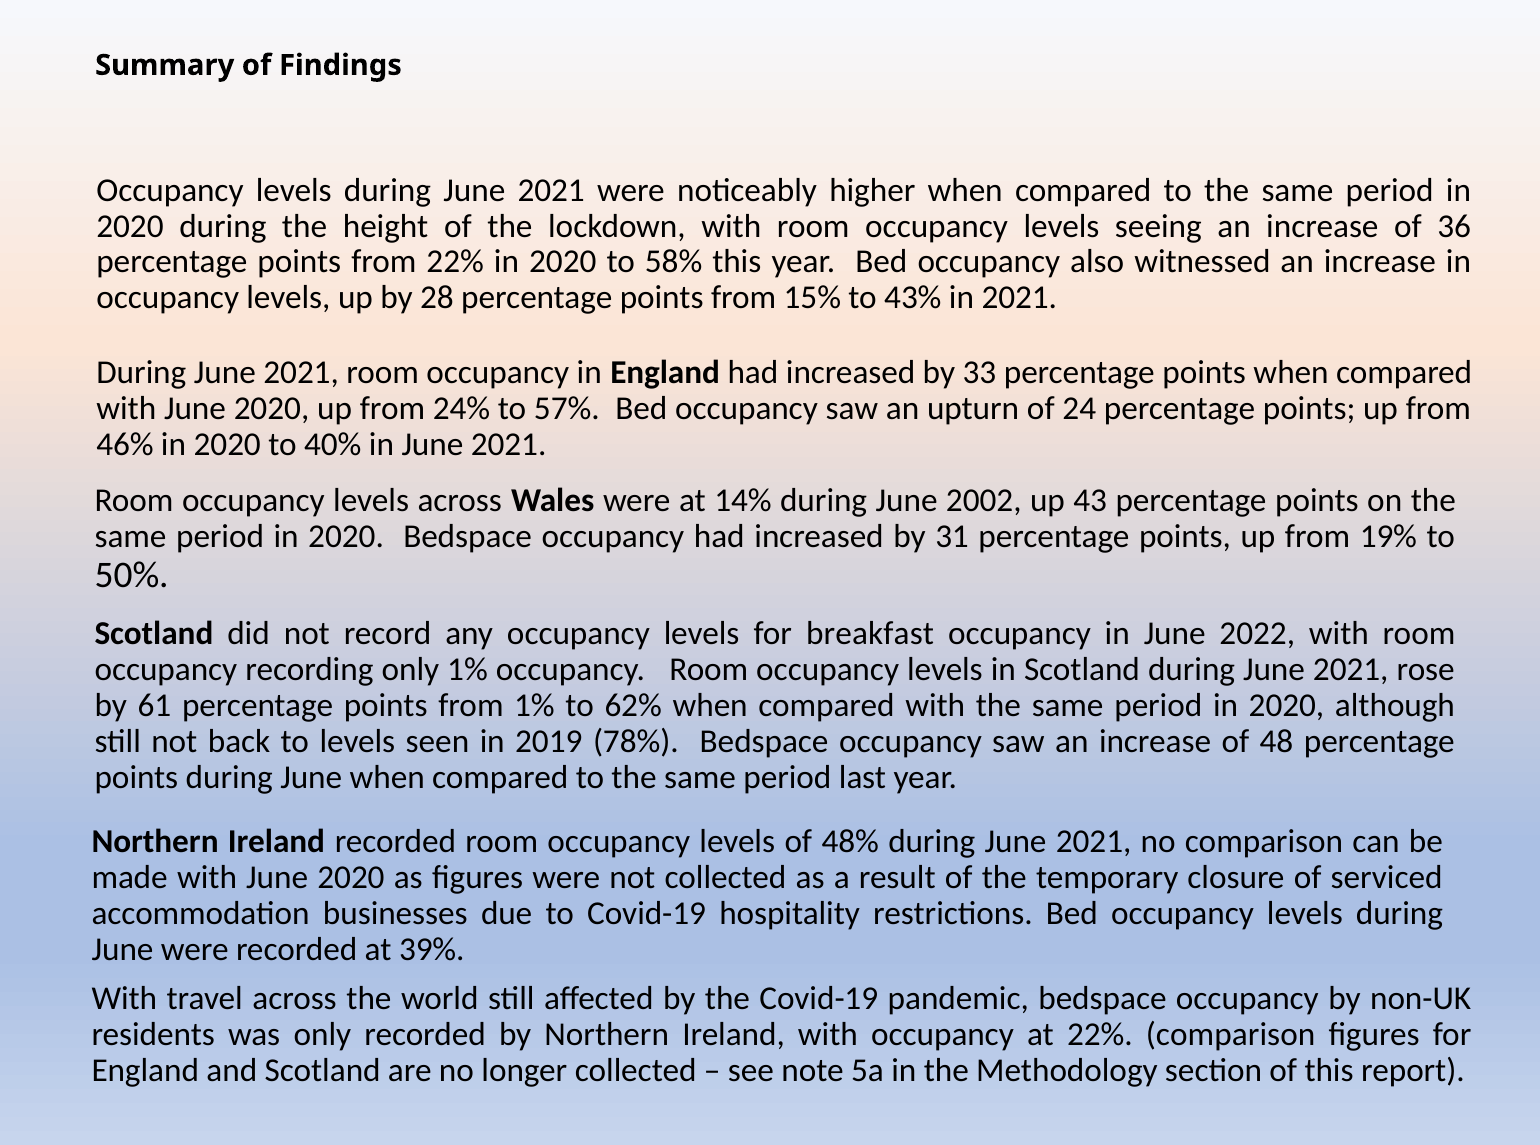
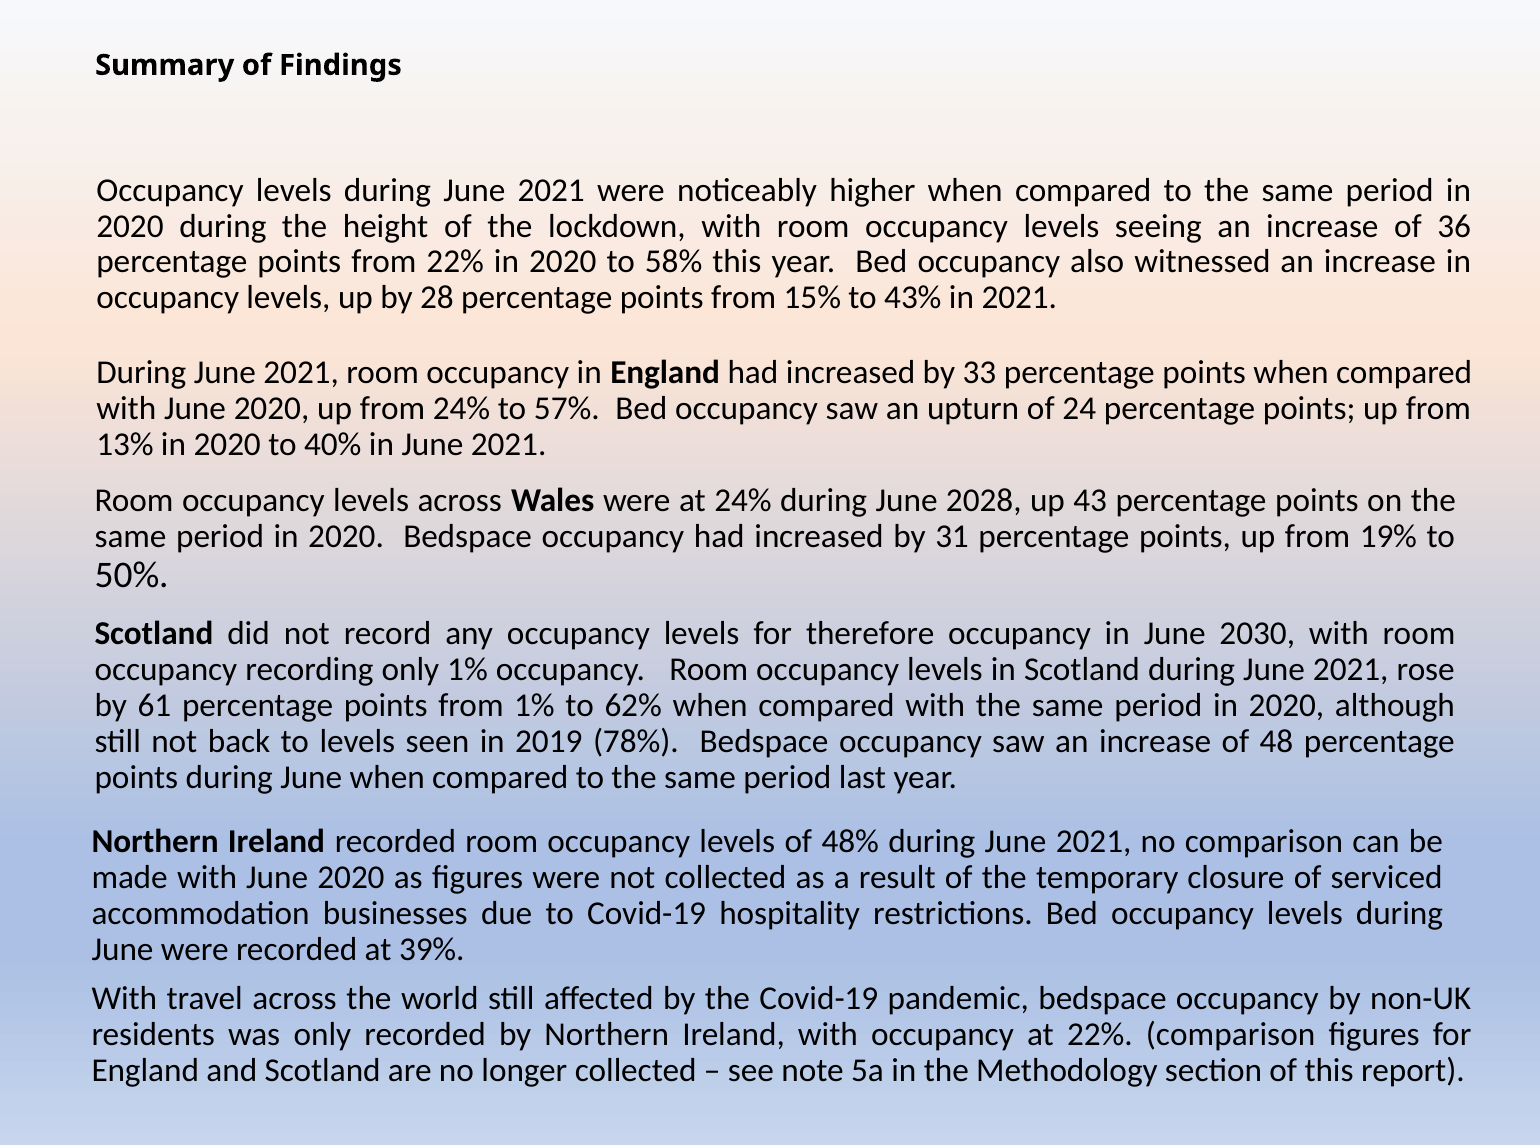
46%: 46% -> 13% (125, 444)
at 14%: 14% -> 24% (743, 501)
2002: 2002 -> 2028 (984, 501)
breakfast: breakfast -> therefore (870, 634)
2022: 2022 -> 2030 (1257, 634)
